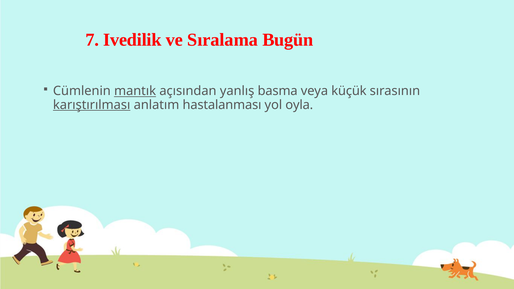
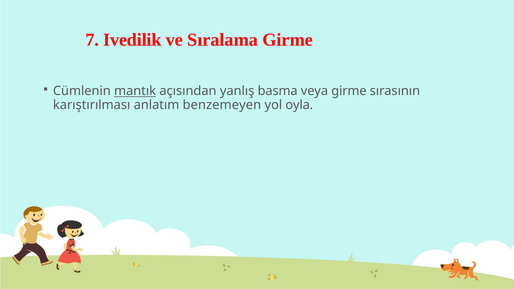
Sıralama Bugün: Bugün -> Girme (288, 40)
veya küçük: küçük -> girme (349, 91)
karıştırılması underline: present -> none (92, 105)
hastalanması: hastalanması -> benzemeyen (222, 105)
